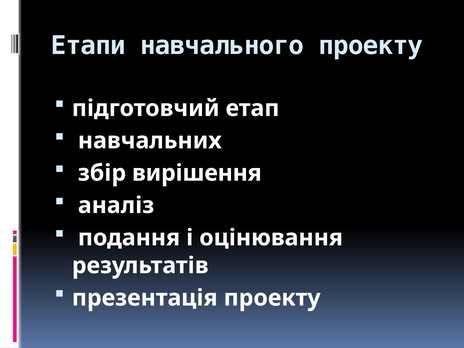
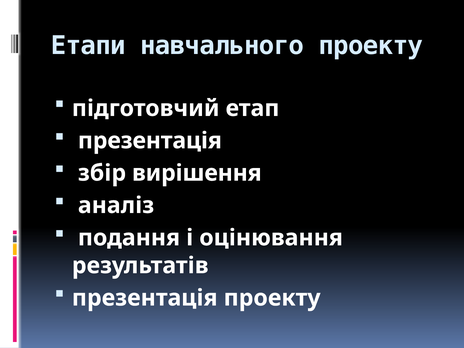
навчальних: навчальних -> презентація (150, 141)
